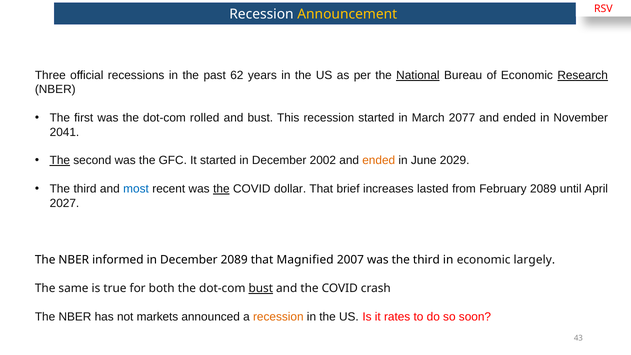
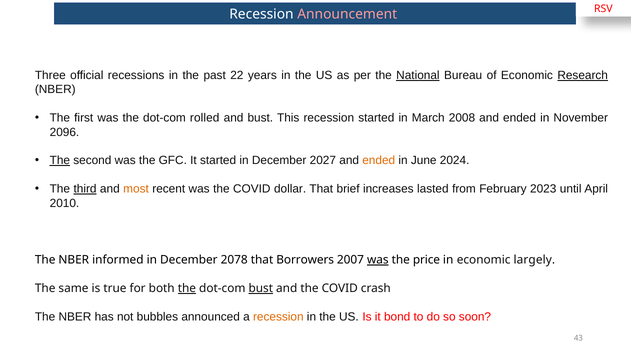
Announcement colour: yellow -> pink (347, 14)
62: 62 -> 22 (237, 75)
2077: 2077 -> 2008 (462, 118)
2041: 2041 -> 2096 (64, 132)
2002: 2002 -> 2027 (323, 160)
2029: 2029 -> 2024 (455, 160)
third underline: none -> present (85, 189)
most colour: blue -> orange (136, 189)
the underline: present -> none (221, 189)
February 2089: 2089 -> 2023 (543, 189)
2027: 2027 -> 2010 (64, 203)
December 2089: 2089 -> 2078 (234, 260)
Magnified: Magnified -> Borrowers (305, 260)
was underline: none -> present (378, 260)
third: third -> price (426, 260)
the underline: none -> present (187, 288)
markets: markets -> bubbles (157, 317)
rates: rates -> bond (397, 317)
